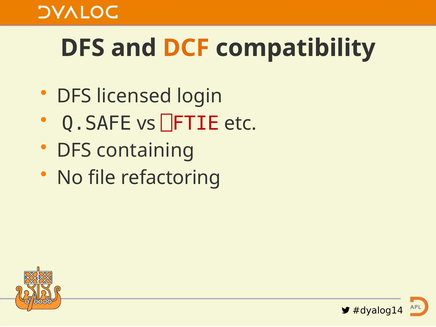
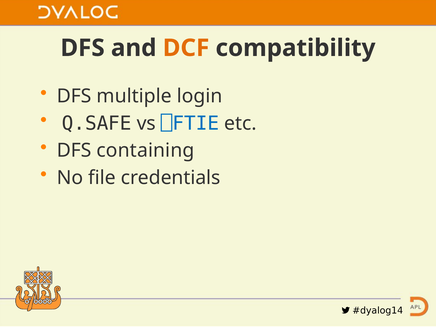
licensed: licensed -> multiple (134, 96)
⎕FTIE colour: red -> blue (190, 123)
refactoring: refactoring -> credentials (171, 178)
